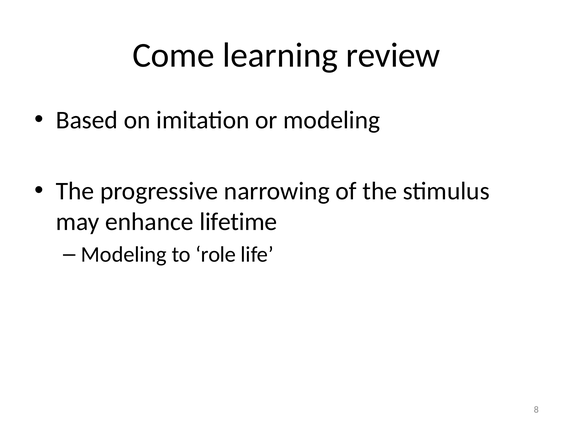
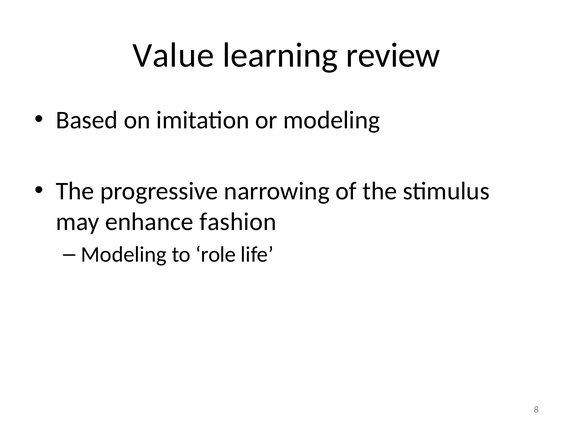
Come: Come -> Value (173, 55)
lifetime: lifetime -> fashion (238, 222)
